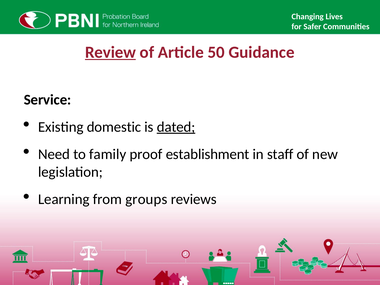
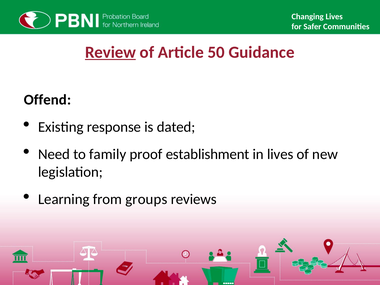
Service: Service -> Offend (47, 100)
domestic: domestic -> response (114, 127)
dated underline: present -> none (176, 127)
in staff: staff -> lives (280, 154)
